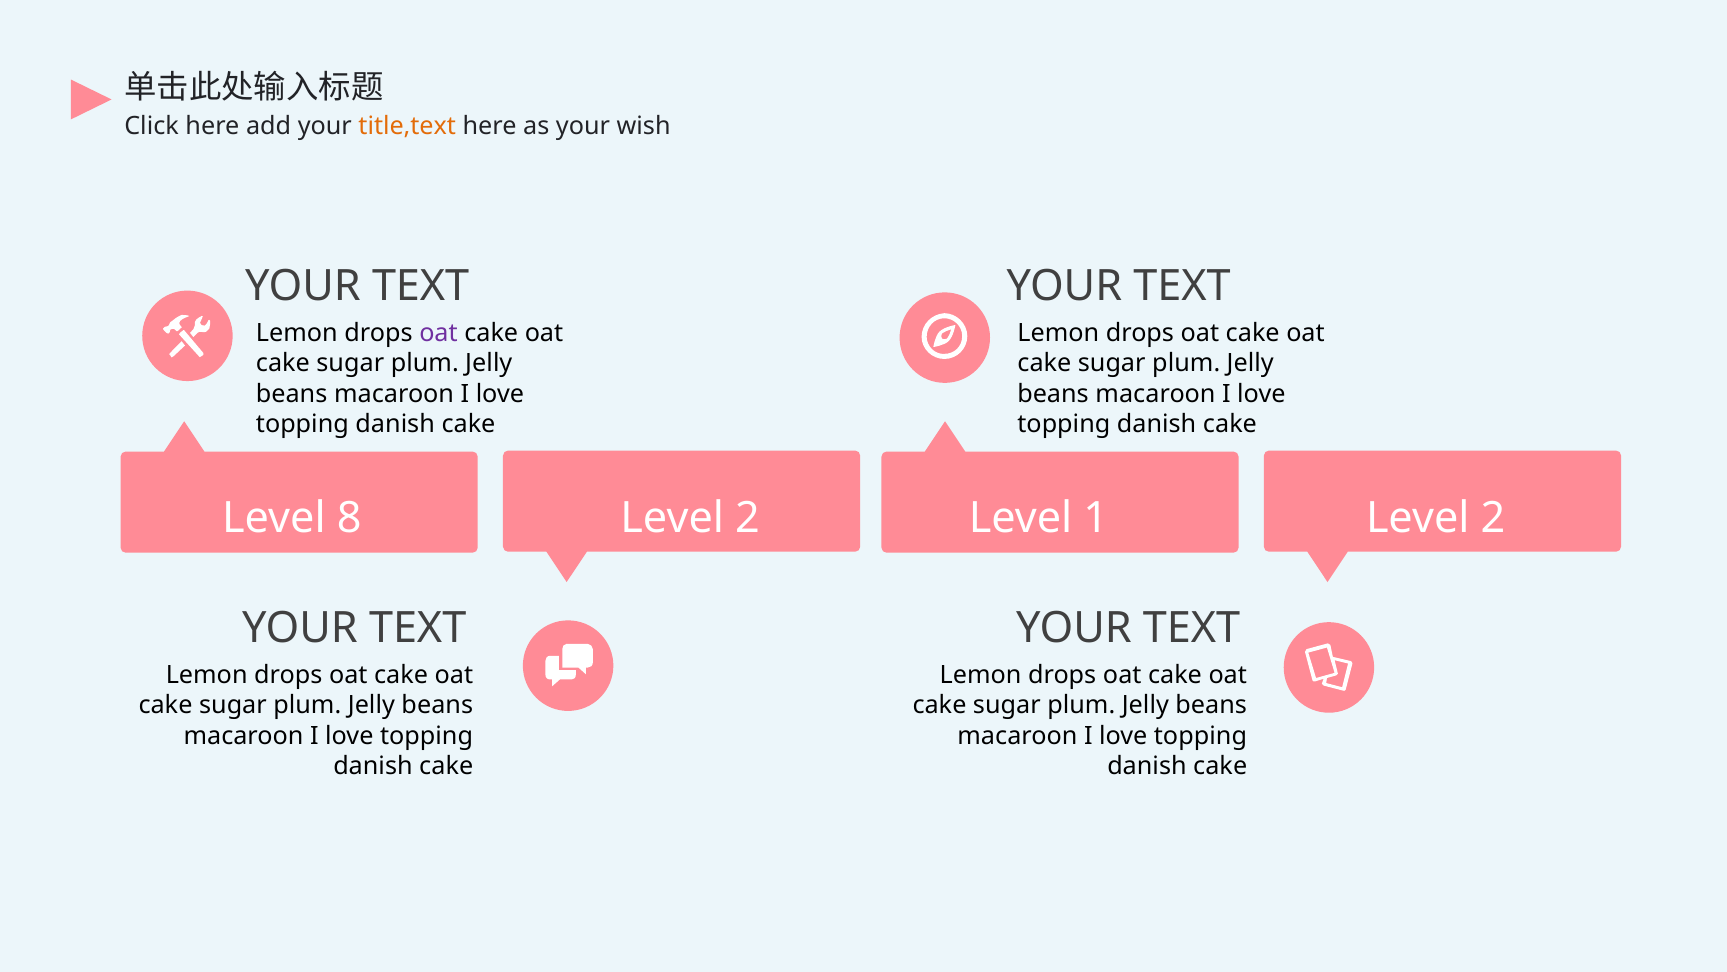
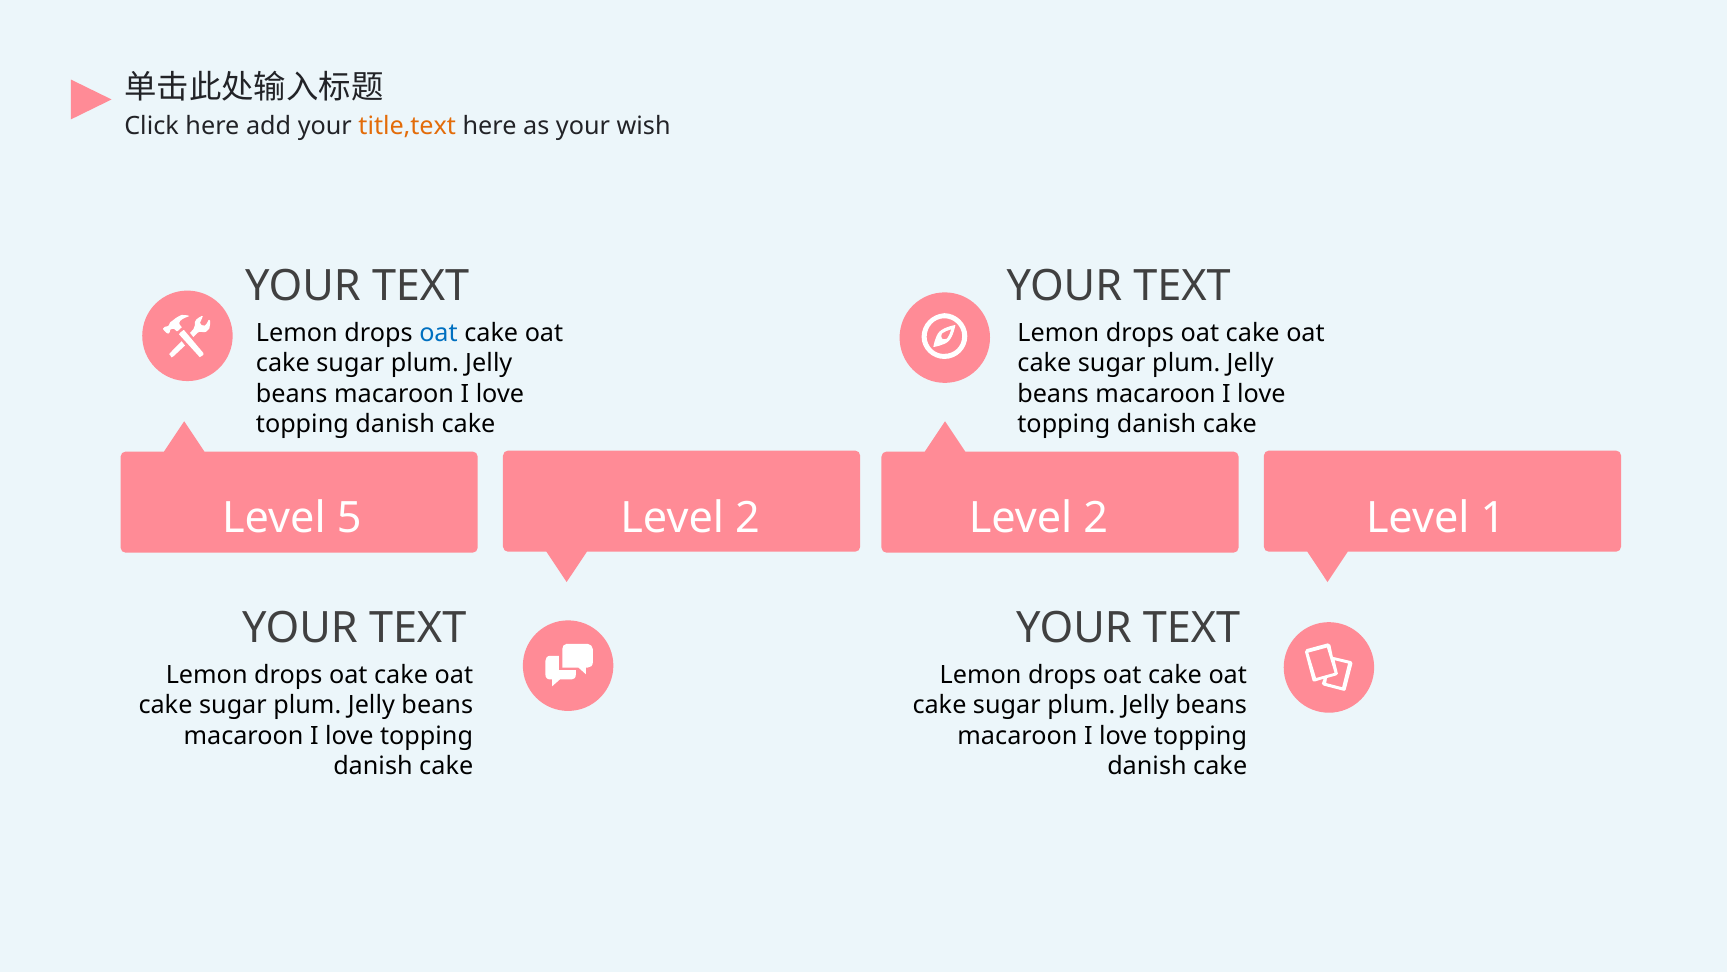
oat colour: purple -> blue (438, 333)
8: 8 -> 5 (349, 518)
2 Level 1: 1 -> 2 (1096, 518)
2: 2 -> 1 (1493, 518)
